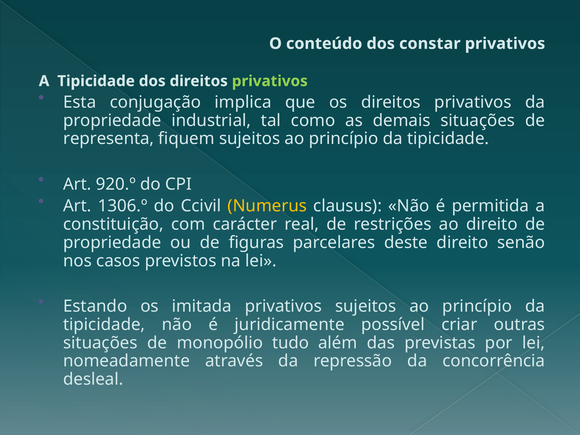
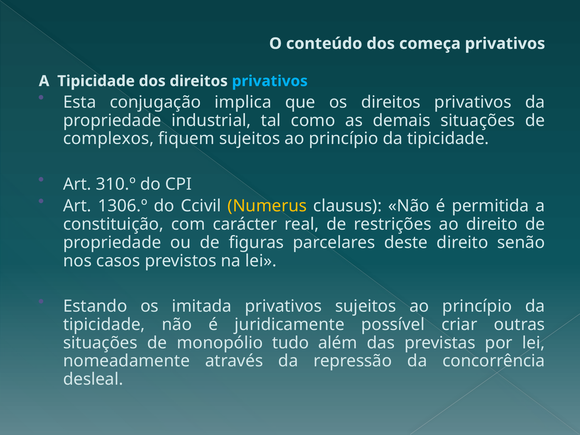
constar: constar -> começa (430, 44)
privativos colour: light green -> light blue (270, 81)
representa: representa -> complexos (109, 139)
920.º: 920.º -> 310.º (116, 184)
